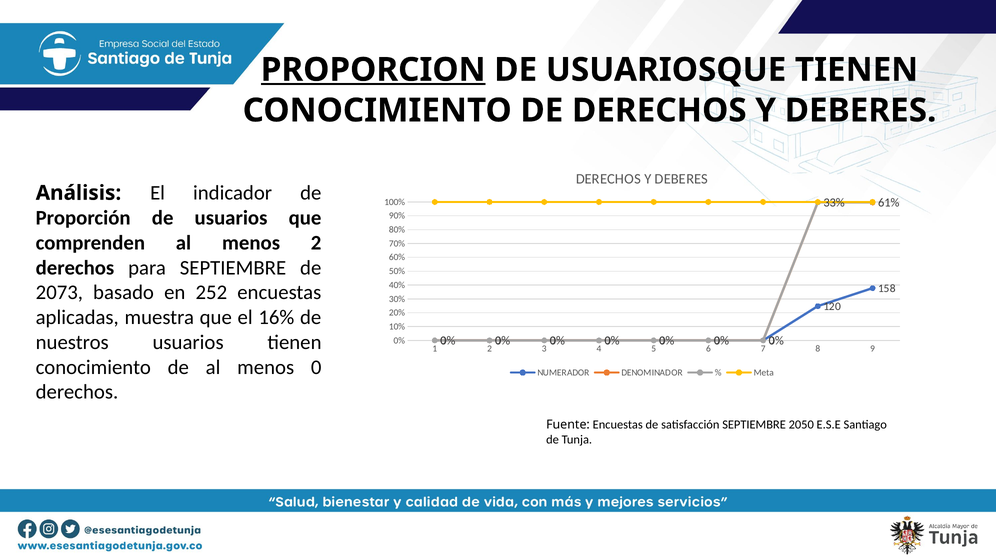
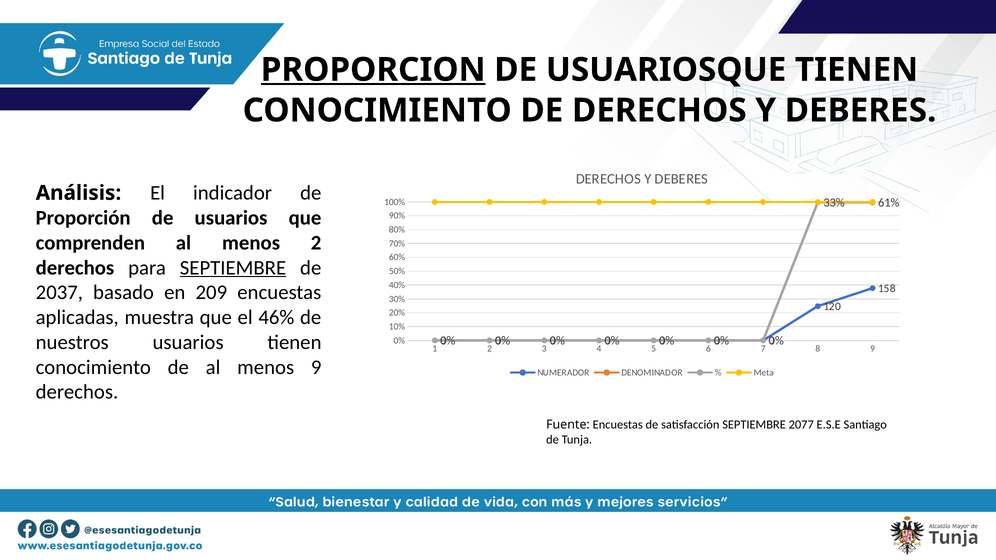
SEPTIEMBRE underline: none -> present (233, 268)
2073: 2073 -> 2037 (59, 293)
252: 252 -> 209 (211, 293)
16%: 16% -> 46% (276, 318)
menos 0: 0 -> 9 (316, 367)
2050: 2050 -> 2077 (801, 425)
